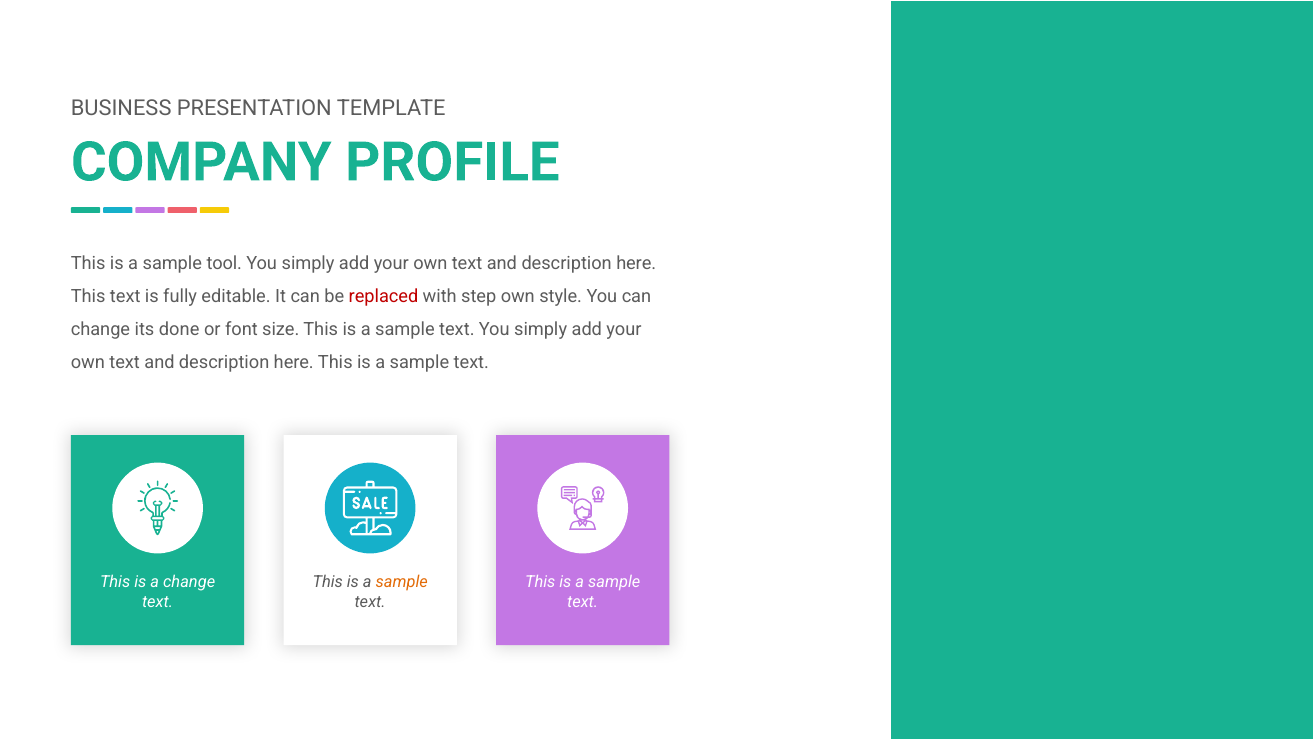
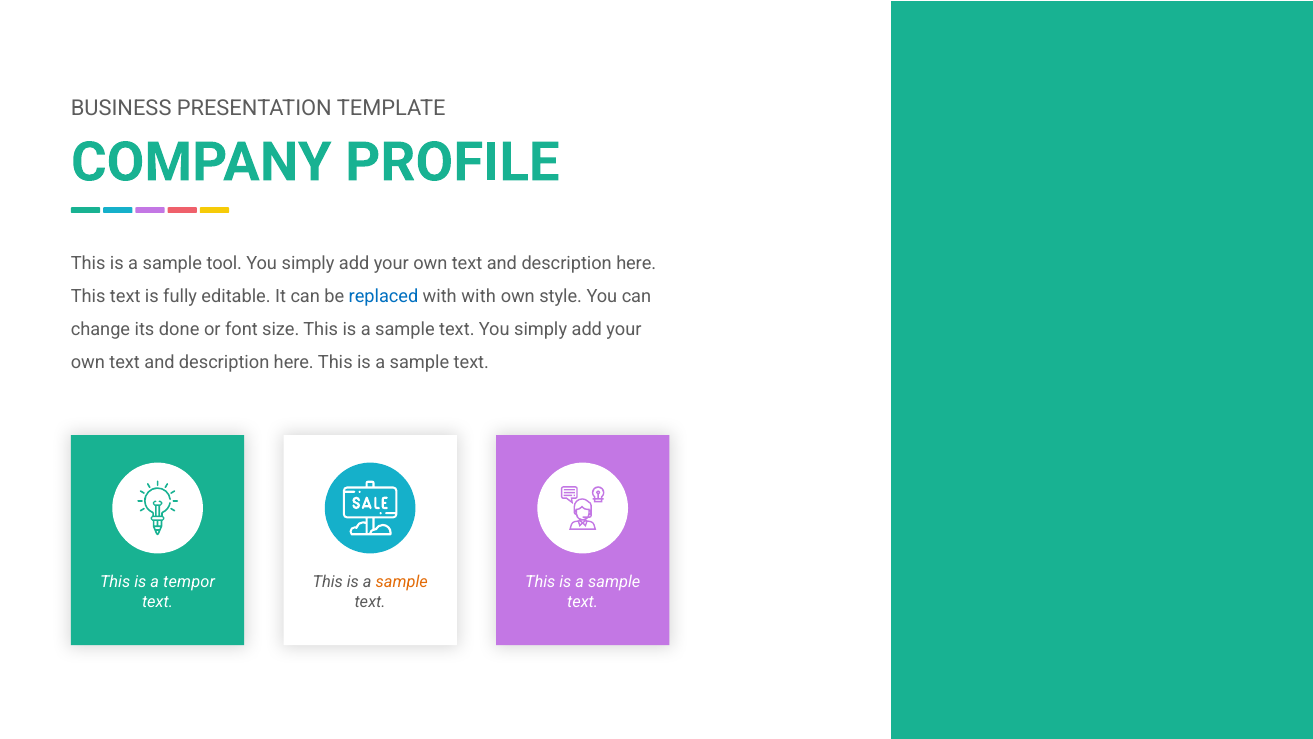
replaced colour: red -> blue (384, 297)
with step: step -> with (479, 297)
a change: change -> tempor (189, 582)
